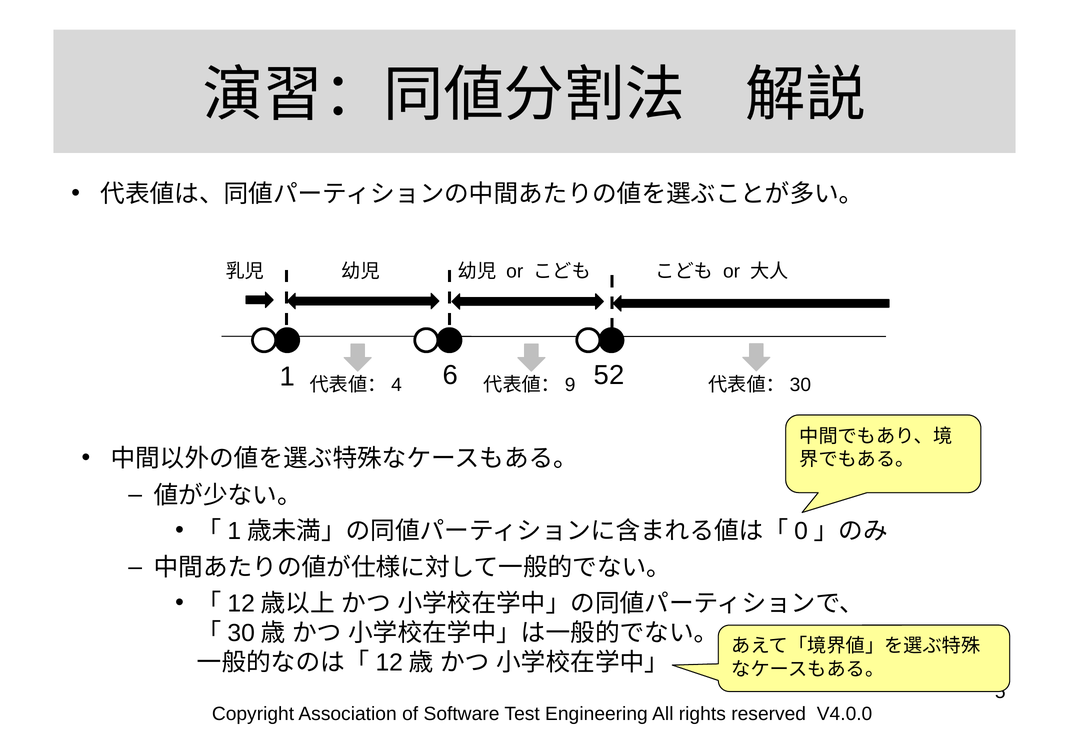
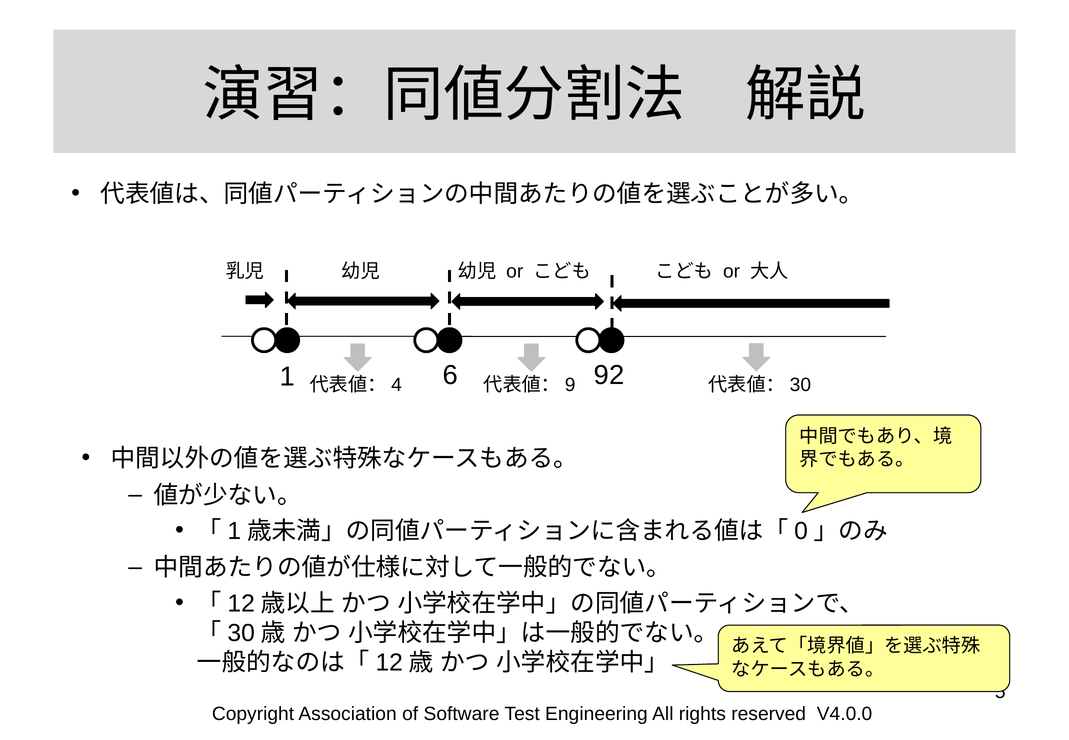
52: 52 -> 92 (609, 375)
